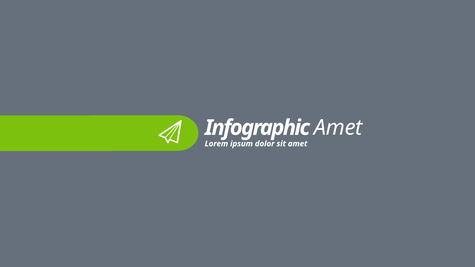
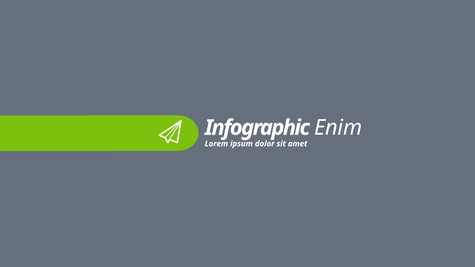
Amet: Amet -> Enim (338, 128)
